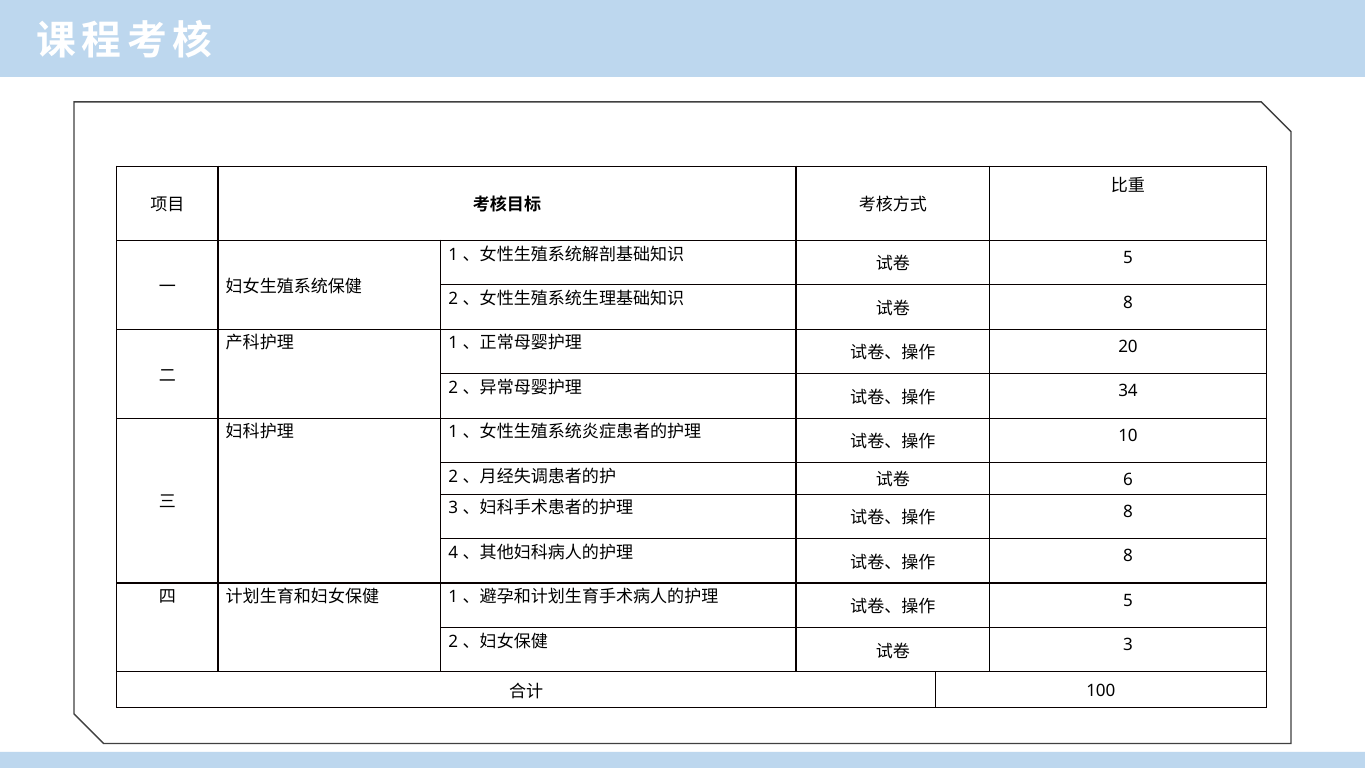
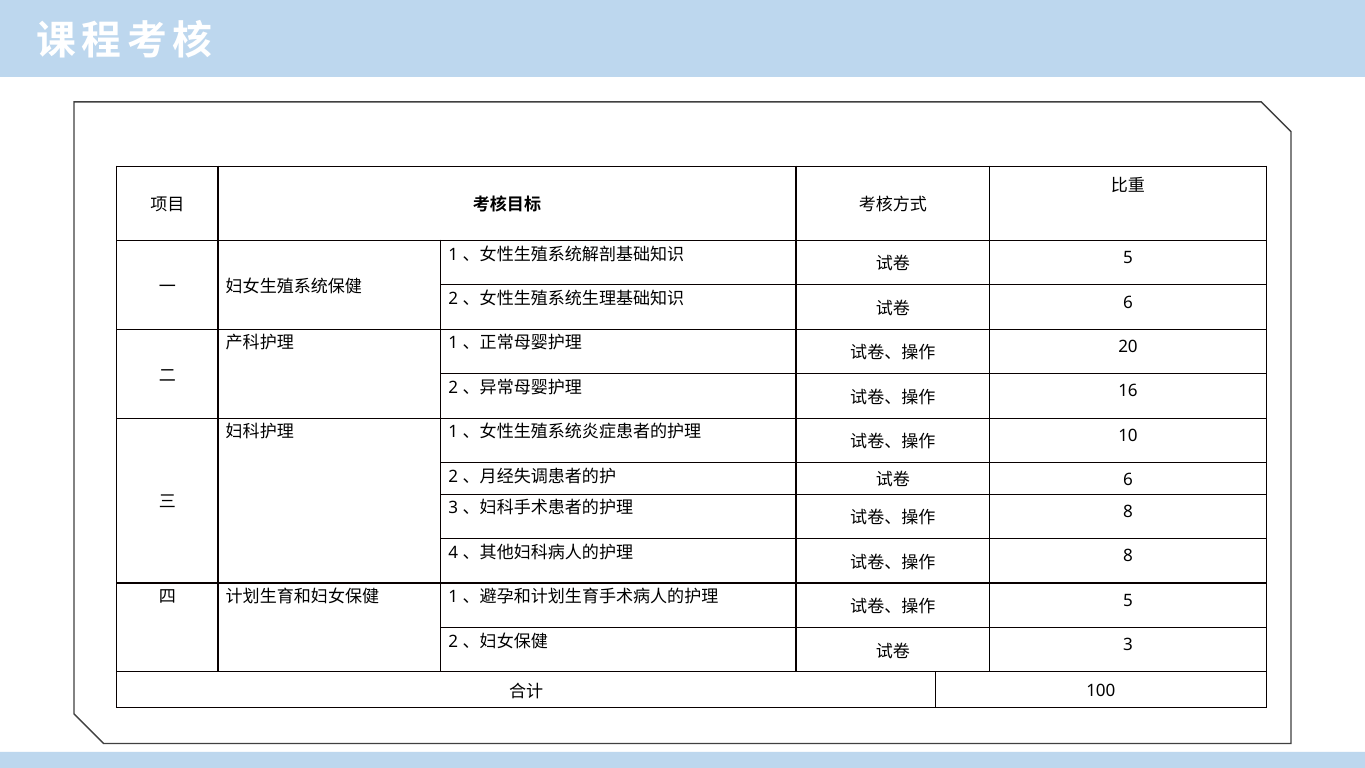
8: 8 -> 6 (1128, 302)
34: 34 -> 16 (1128, 391)
